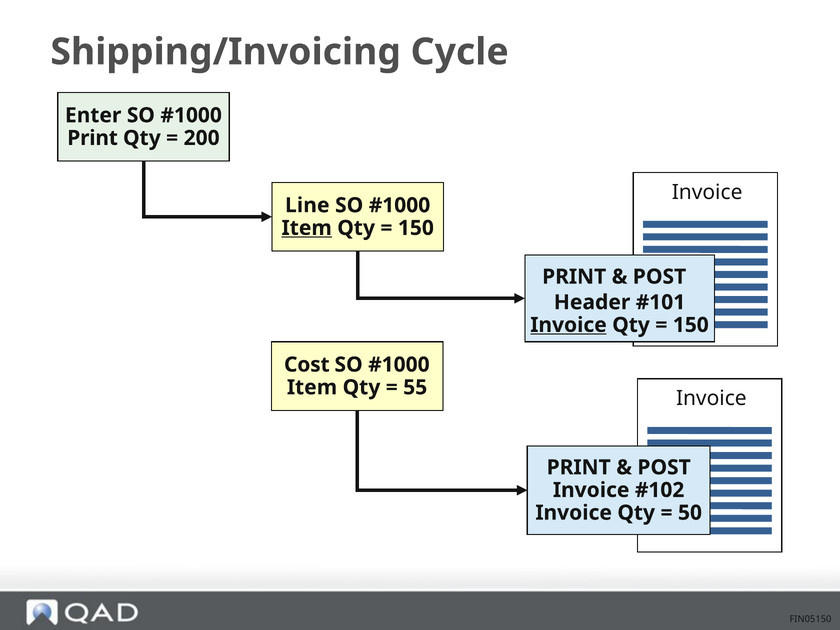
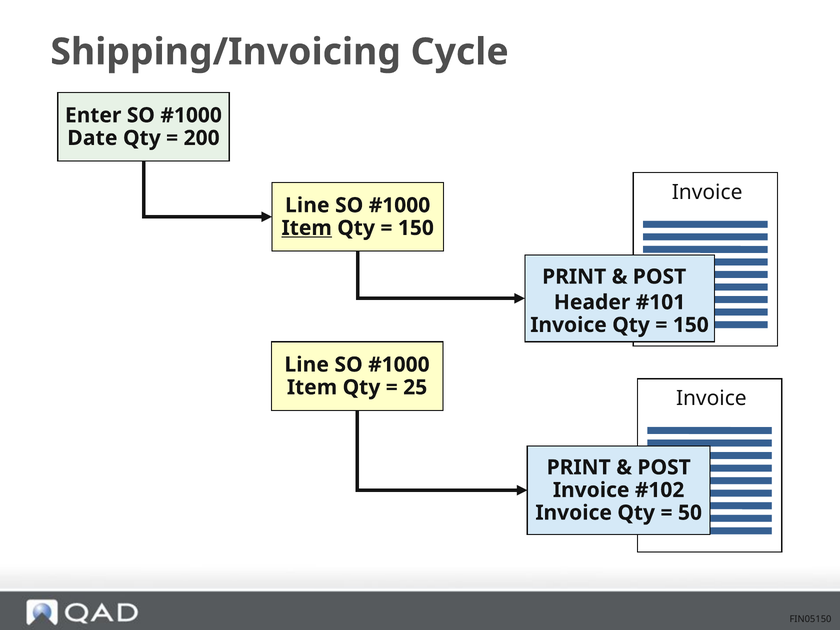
Print: Print -> Date (92, 138)
Invoice underline: present -> none (568, 325)
Cost: Cost -> Line (307, 365)
55: 55 -> 25 (415, 387)
